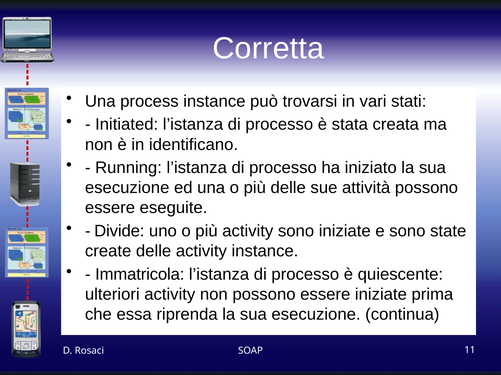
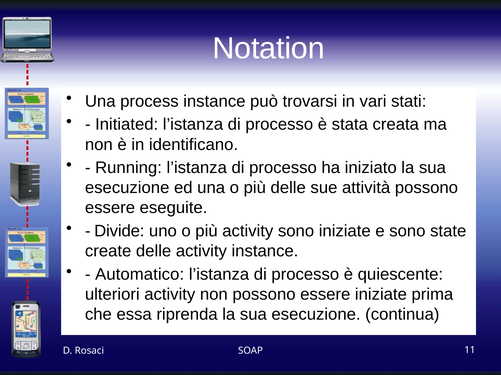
Corretta: Corretta -> Notation (269, 48)
Immatricola: Immatricola -> Automatico (140, 275)
